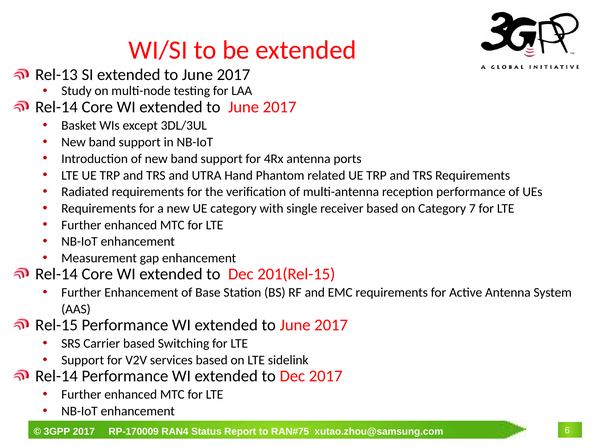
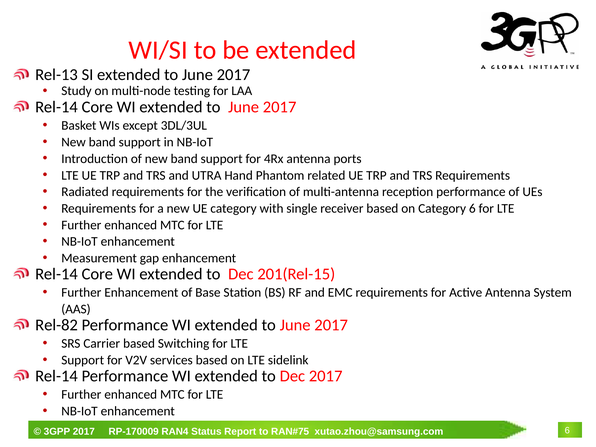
Category 7: 7 -> 6 (472, 208)
Rel-15: Rel-15 -> Rel-82 (57, 325)
